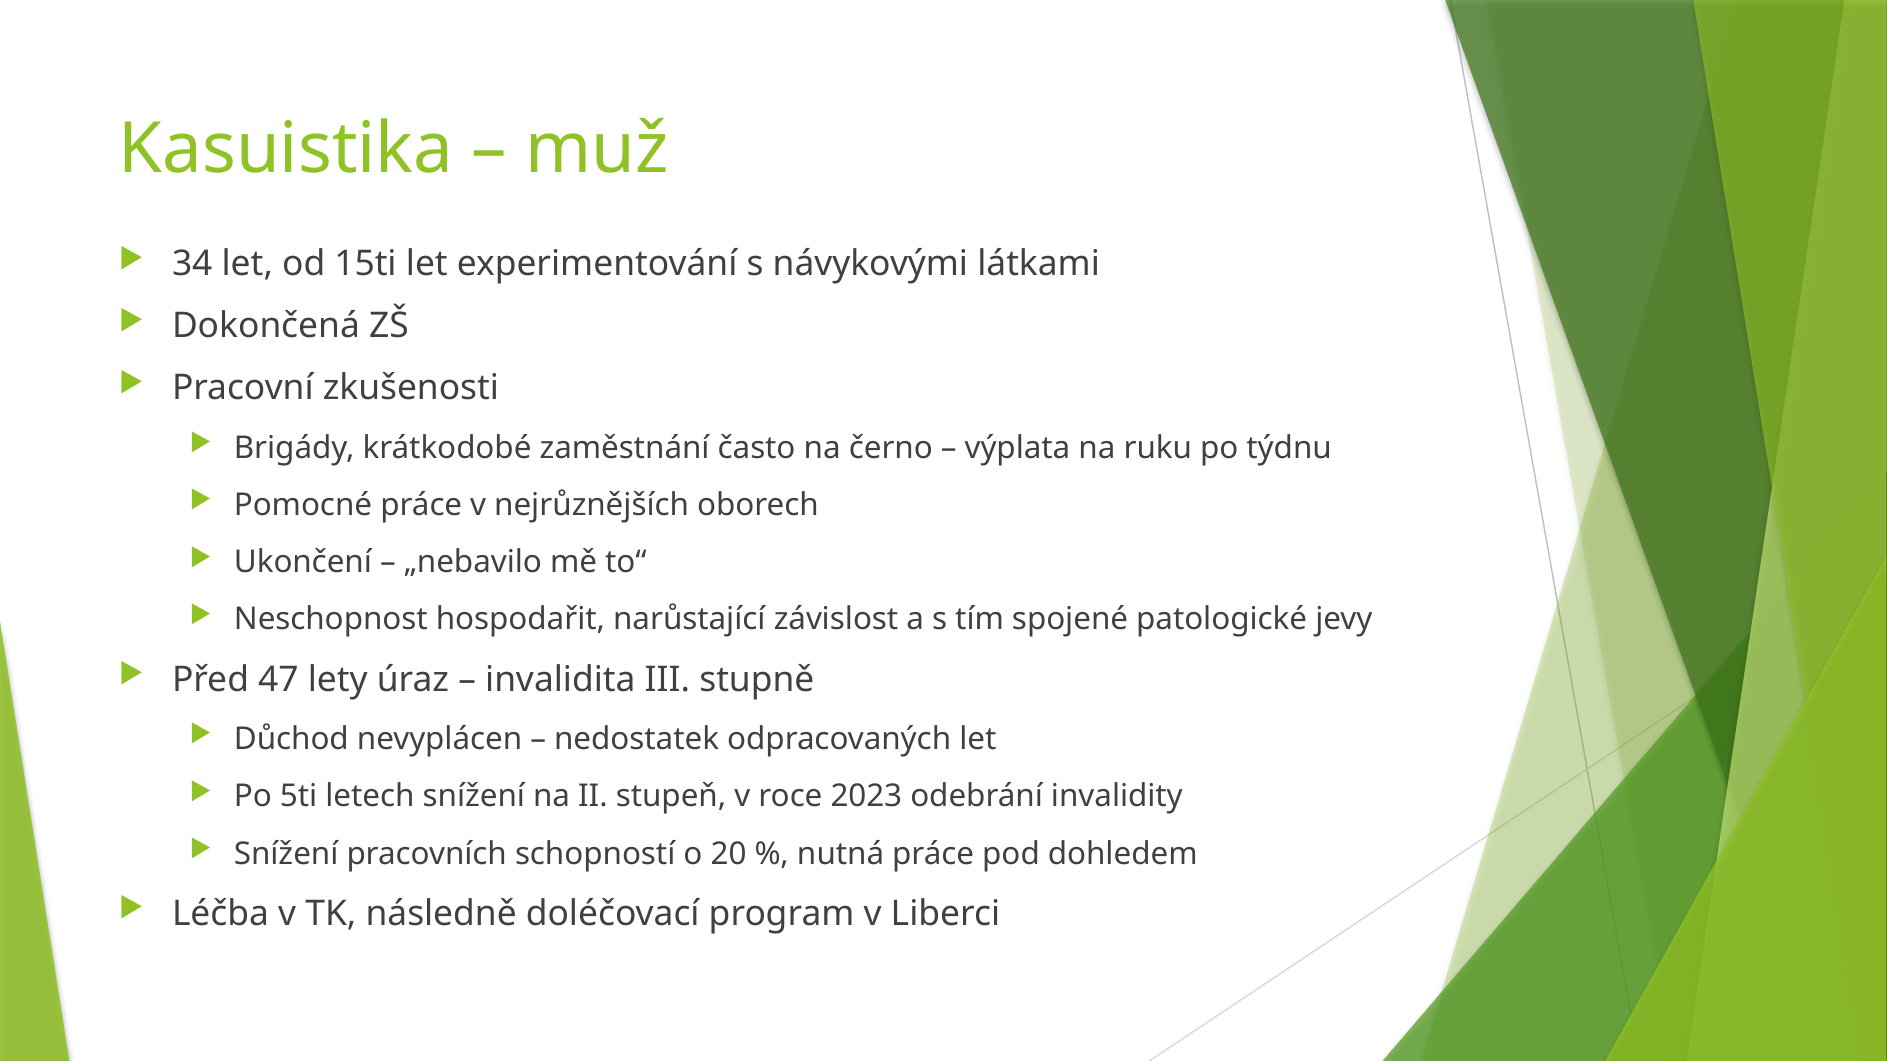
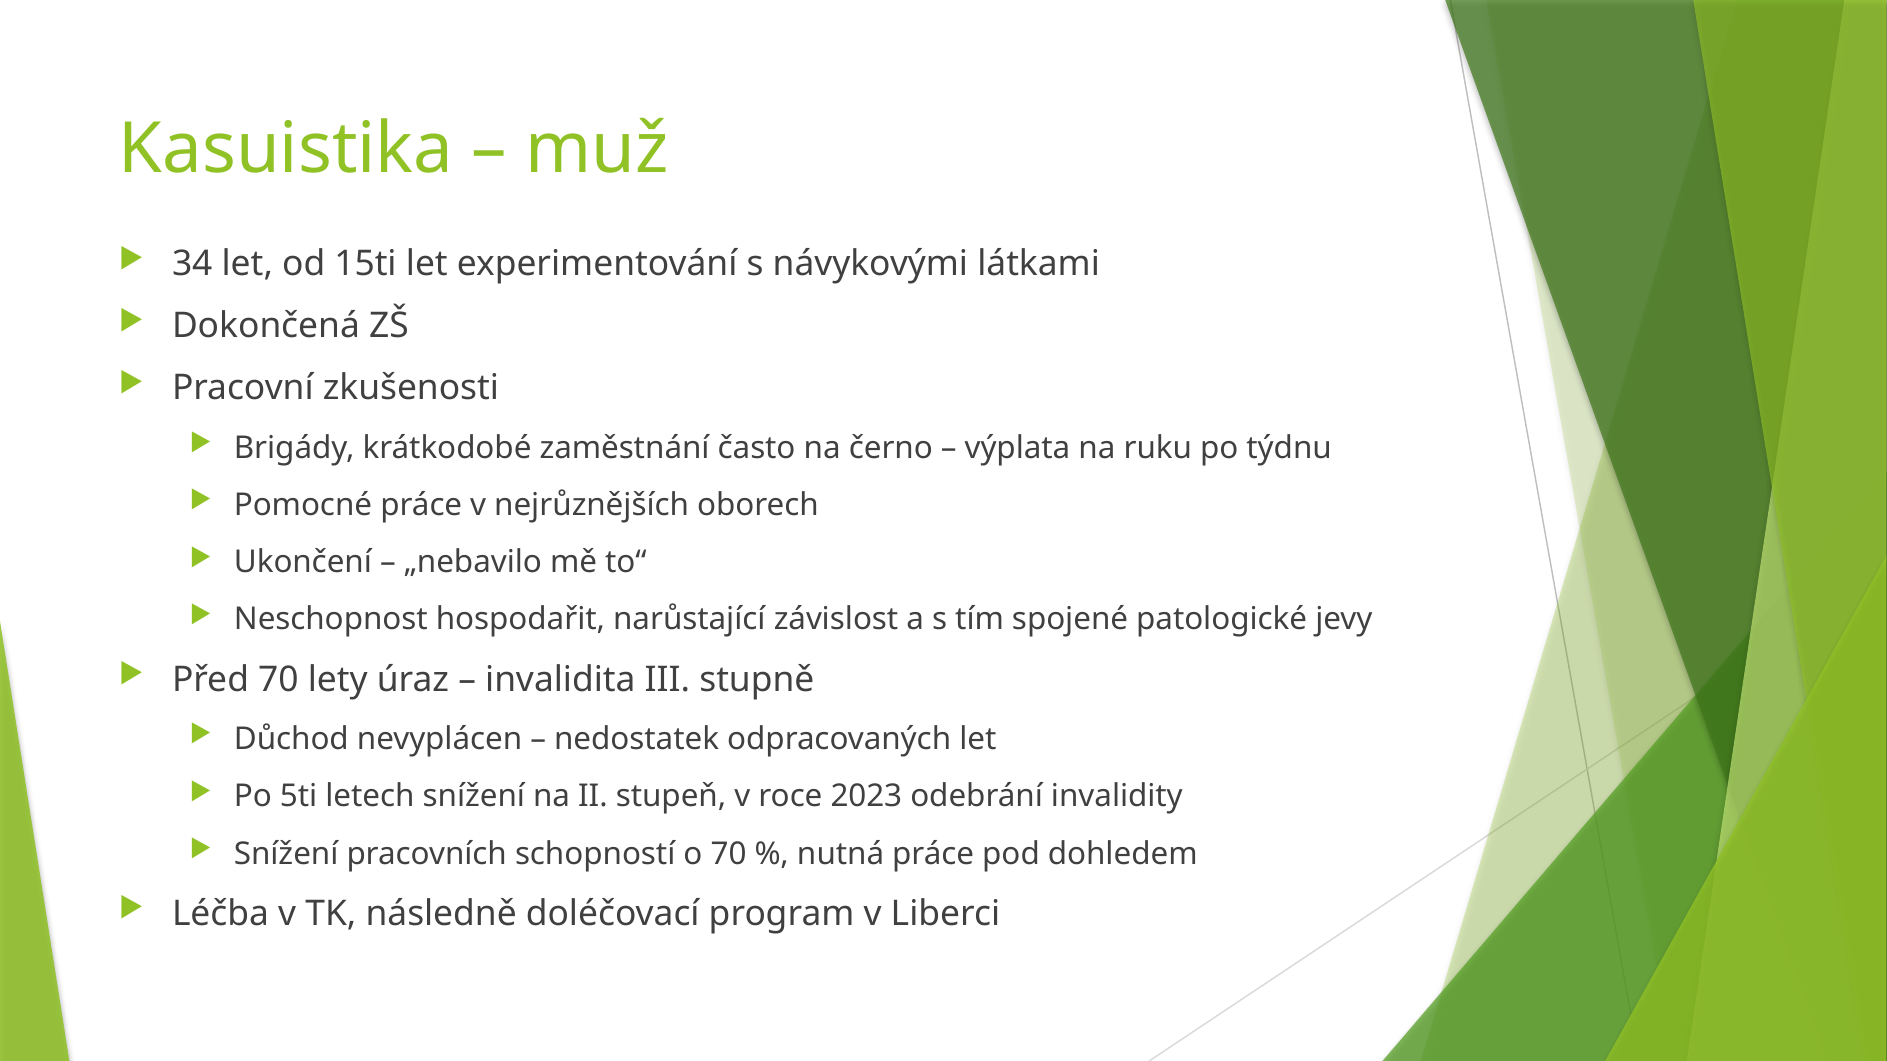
Před 47: 47 -> 70 (278, 680)
o 20: 20 -> 70 (729, 854)
